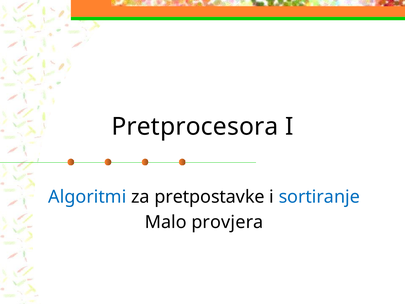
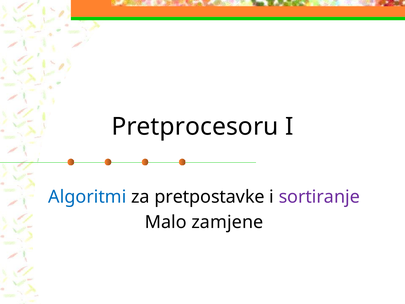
Pretprocesora: Pretprocesora -> Pretprocesoru (195, 127)
sortiranje colour: blue -> purple (319, 197)
provjera: provjera -> zamjene (227, 222)
